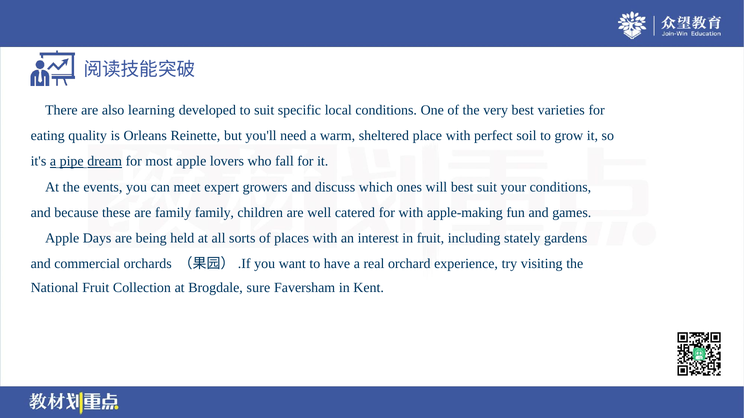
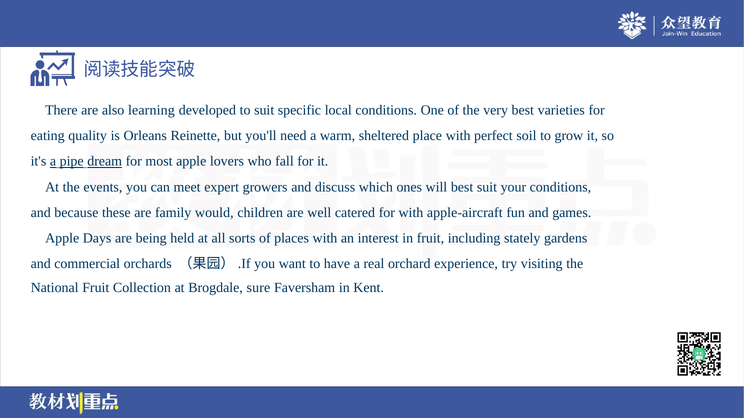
family family: family -> would (214, 213)
apple-making: apple-making -> apple-aircraft (465, 213)
